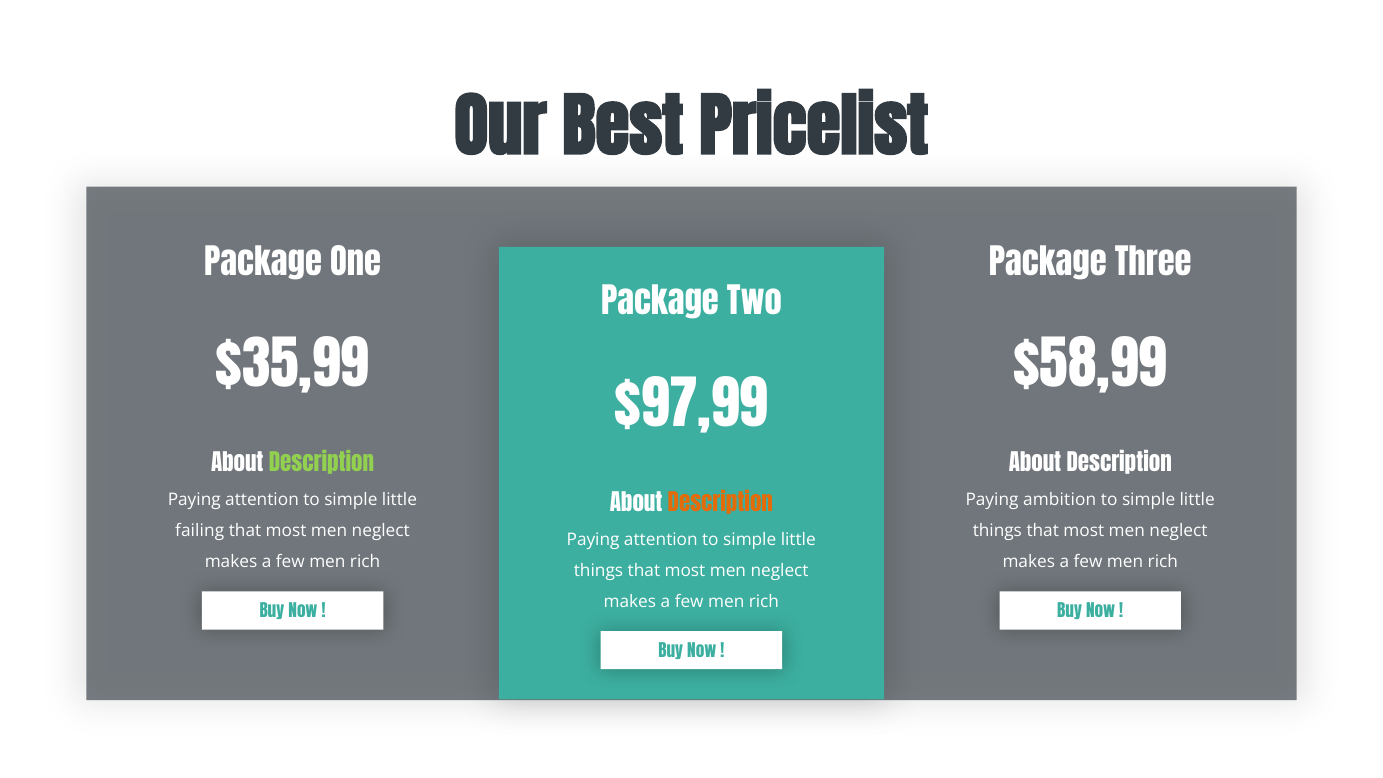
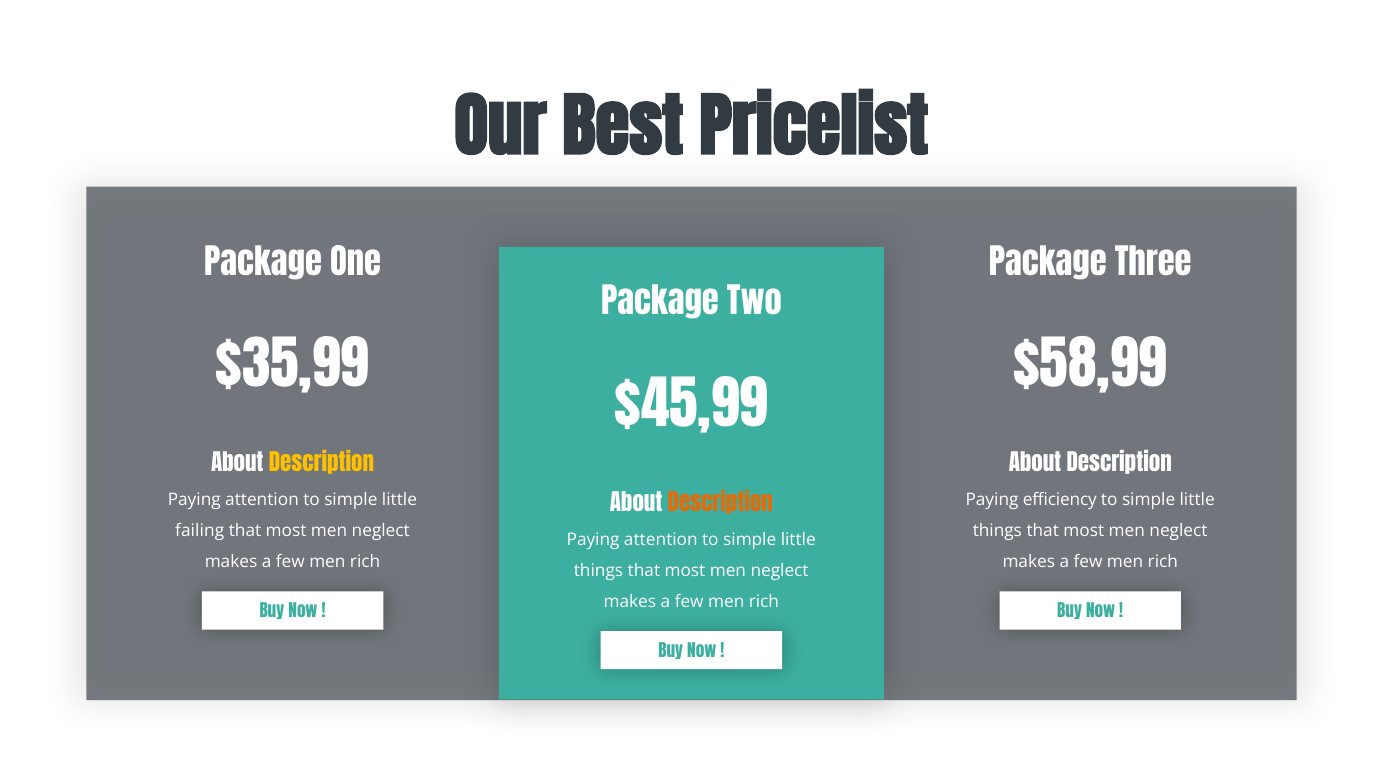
$97,99: $97,99 -> $45,99 (691, 407)
Description colour: light green -> yellow (321, 464)
ambition: ambition -> efficiency (1060, 500)
